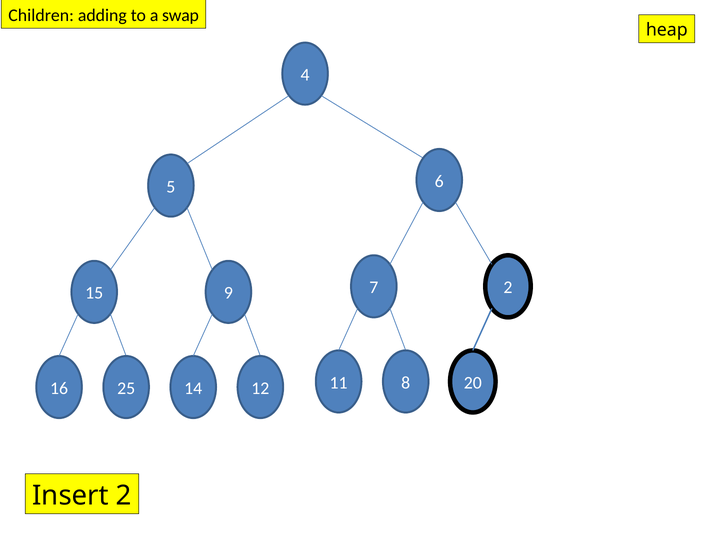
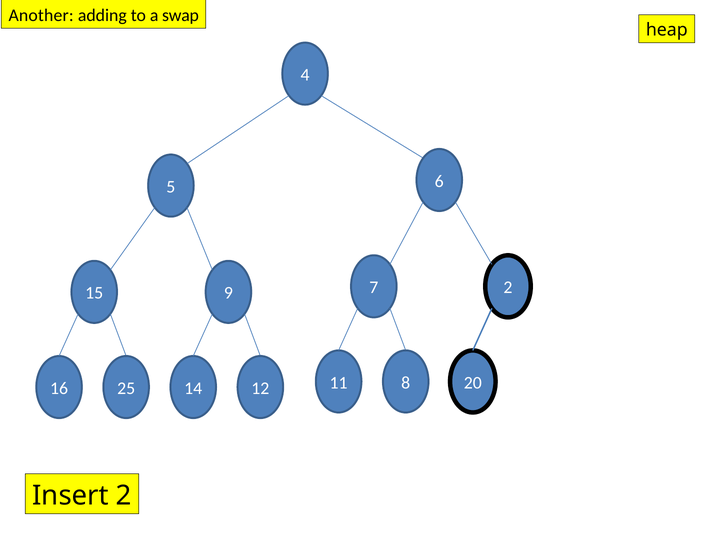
Children: Children -> Another (41, 15)
